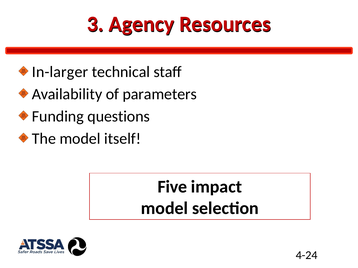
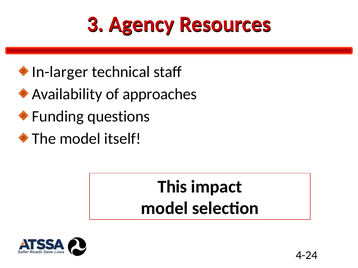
parameters: parameters -> approaches (160, 94)
Five: Five -> This (172, 187)
